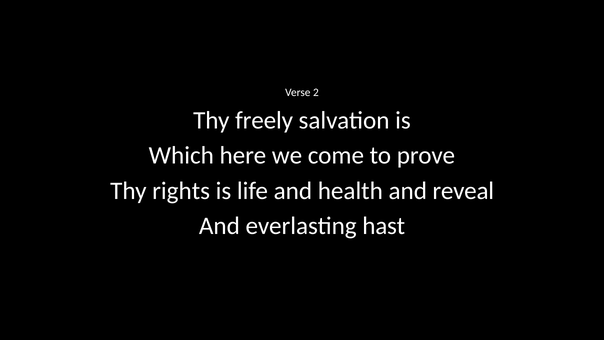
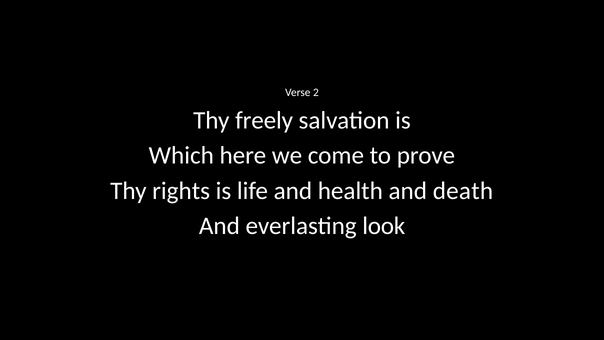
reveal: reveal -> death (463, 191)
hast: hast -> look (384, 226)
